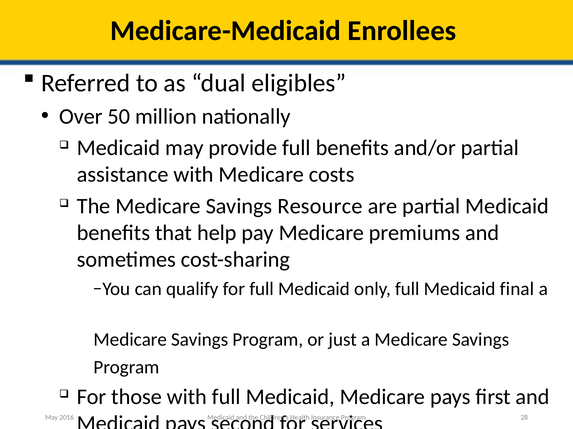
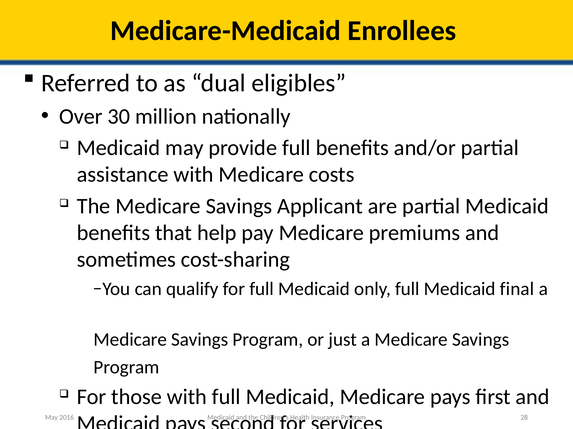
50: 50 -> 30 (119, 117)
Resource: Resource -> Applicant (320, 206)
